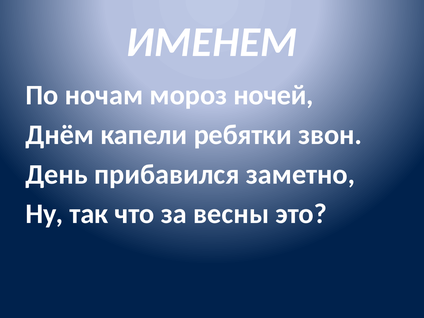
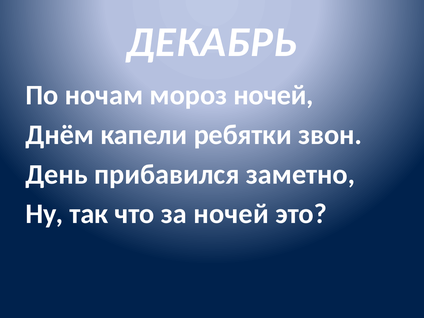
ИМЕНЕМ: ИМЕНЕМ -> ДЕКАБРЬ (212, 42)
за весны: весны -> ночей (231, 214)
